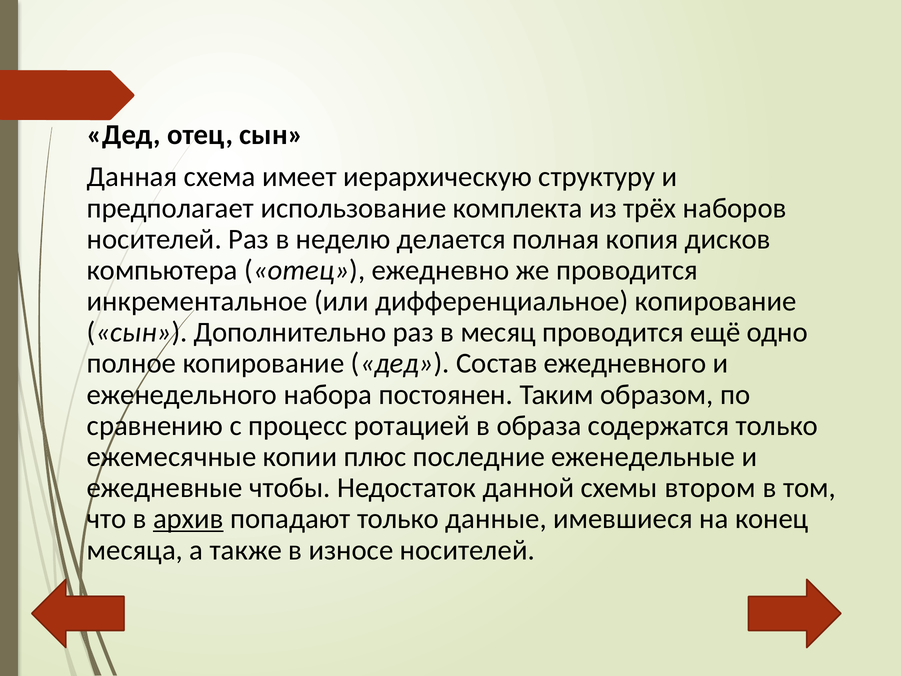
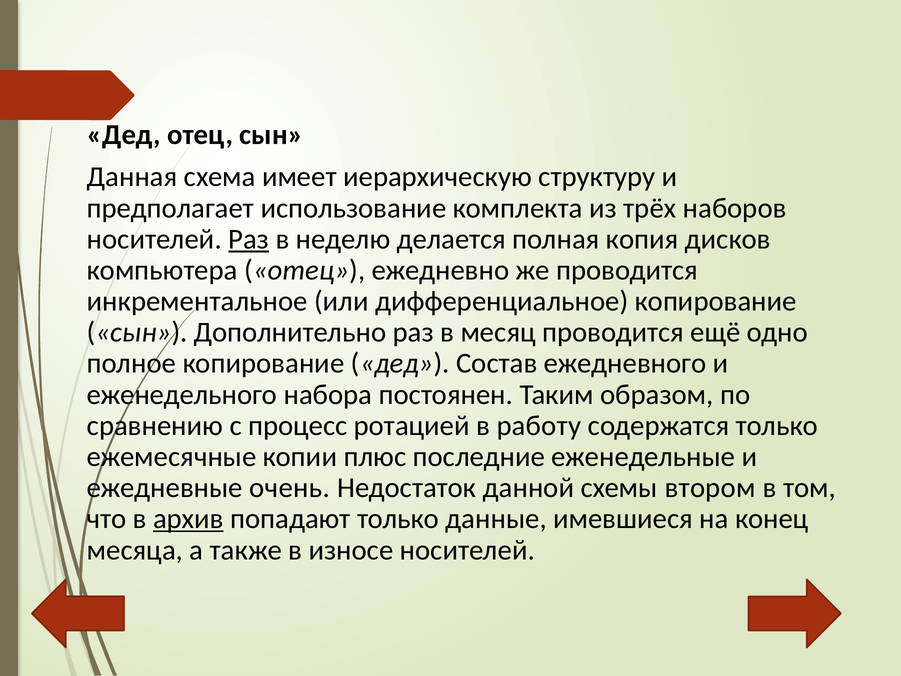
Раз underline: none -> present (249, 239)
образа: образа -> работу (539, 426)
чтобы: чтобы -> очень (290, 488)
